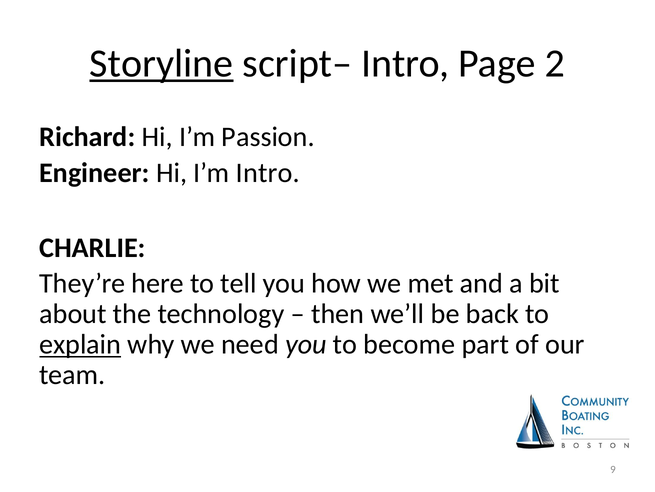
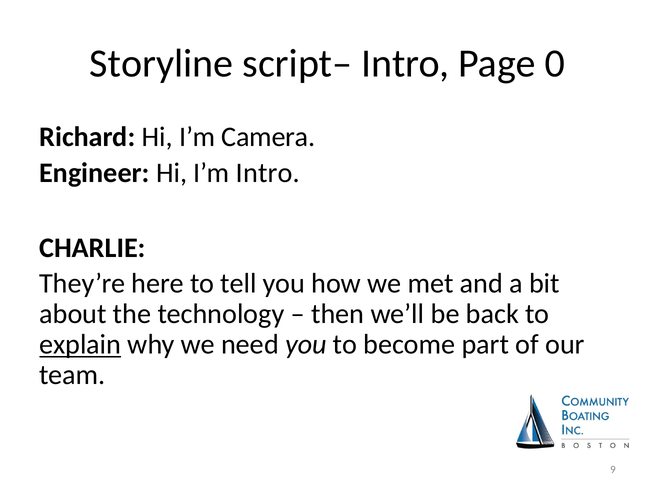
Storyline underline: present -> none (161, 63)
2: 2 -> 0 (555, 63)
Passion: Passion -> Camera (268, 137)
